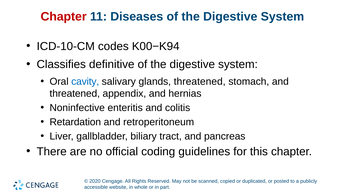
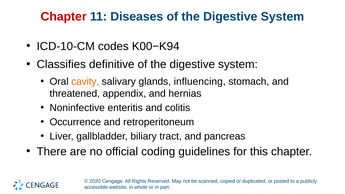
cavity colour: blue -> orange (85, 82)
glands threatened: threatened -> influencing (200, 82)
Retardation: Retardation -> Occurrence (75, 122)
